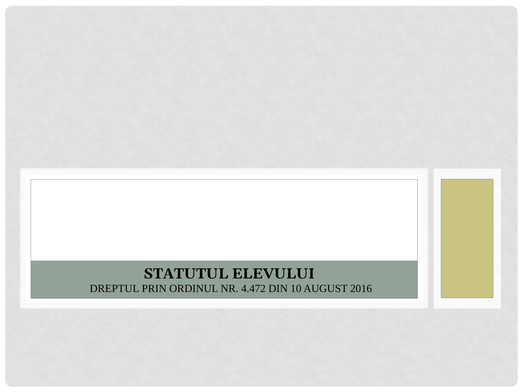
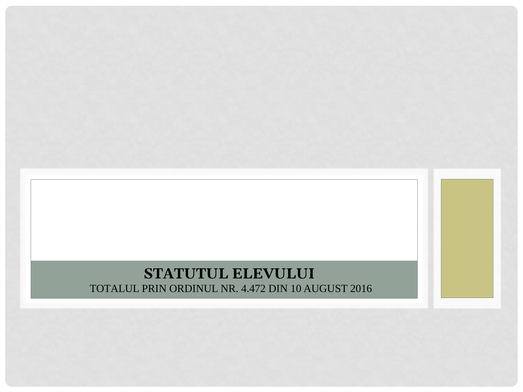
DREPTUL: DREPTUL -> TOTALUL (115, 289)
